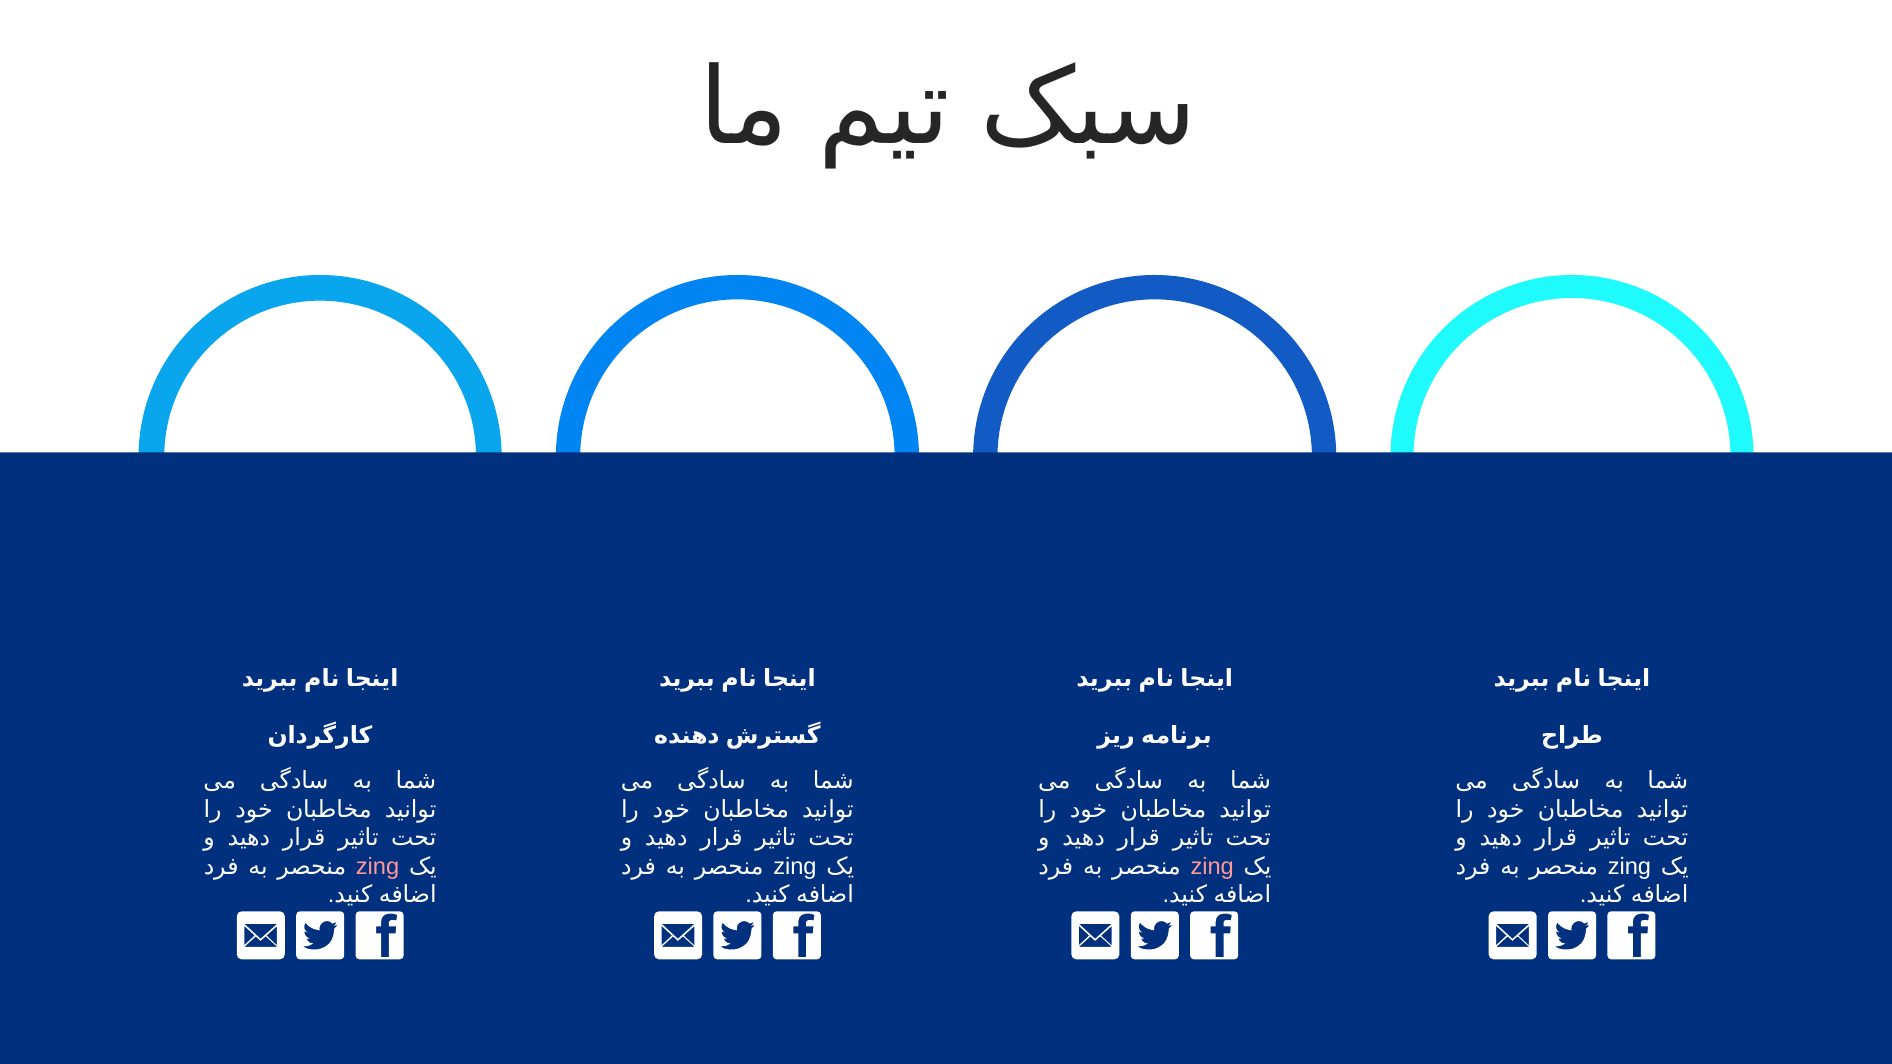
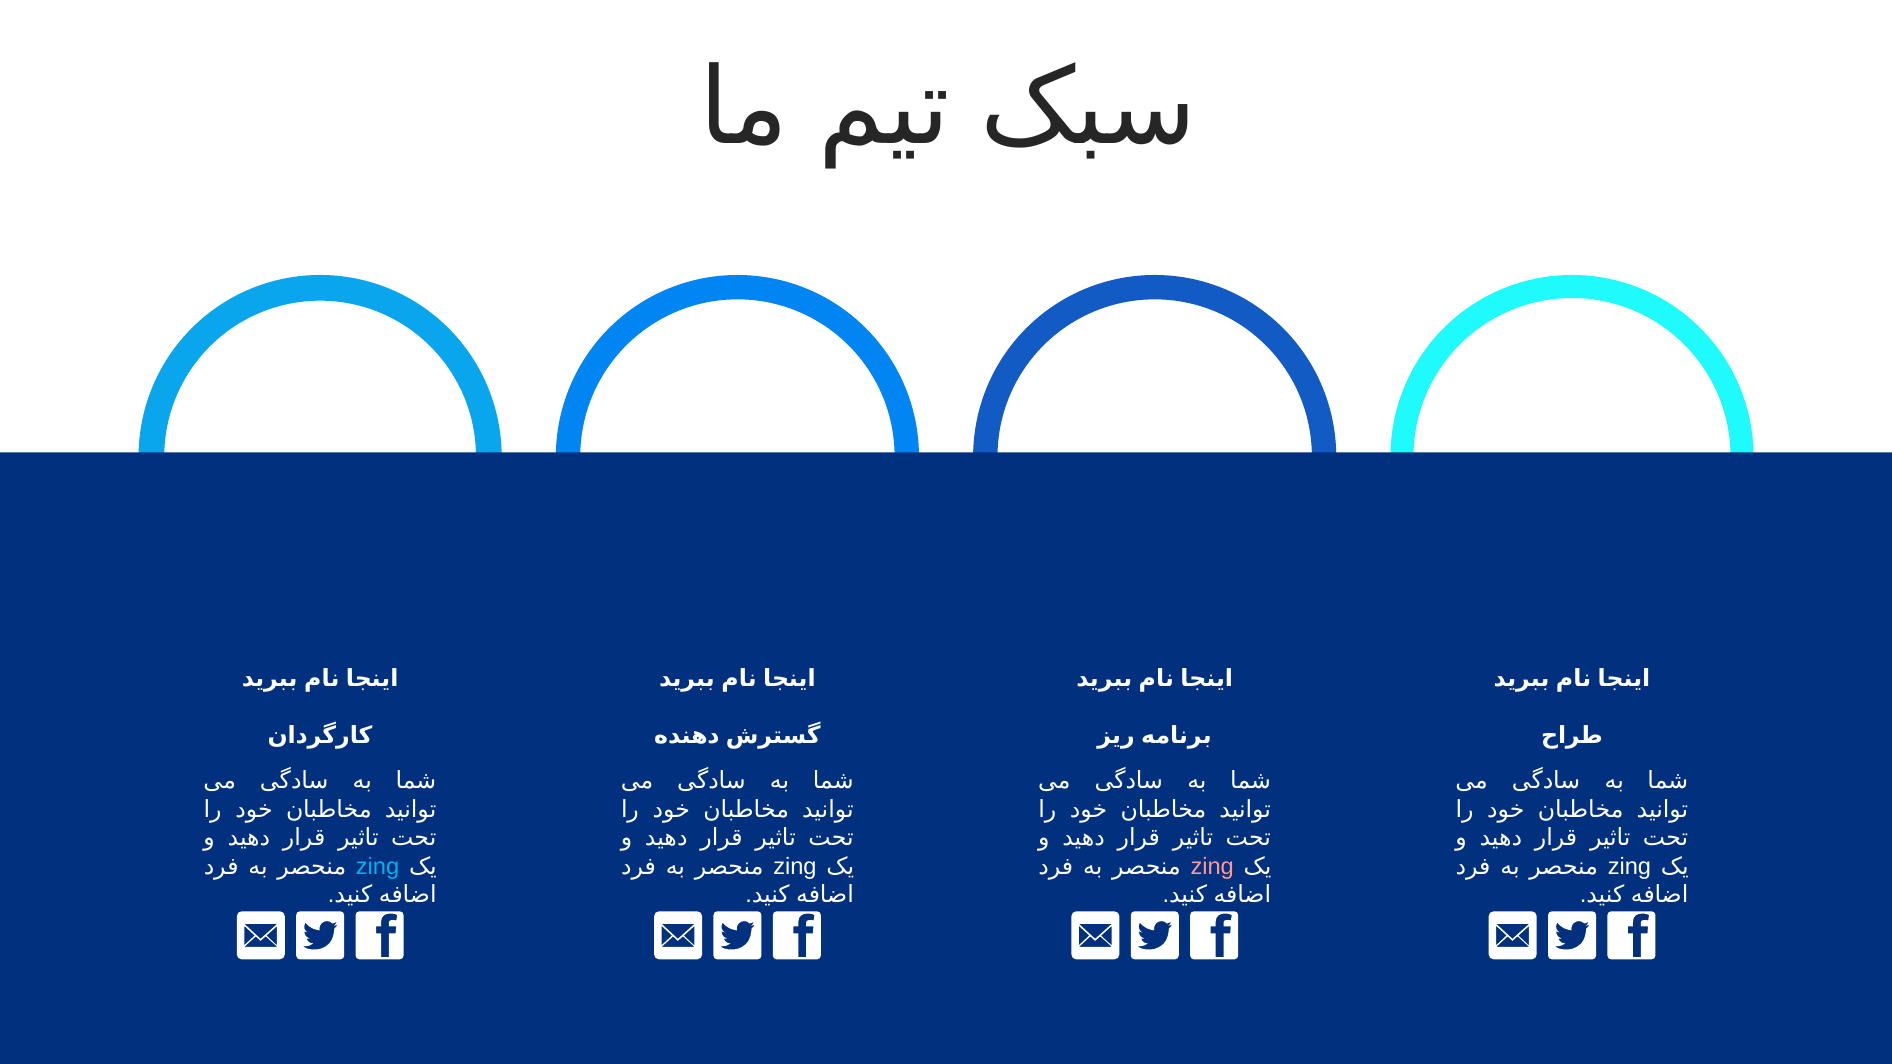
zing colour: pink -> light blue (378, 866)
